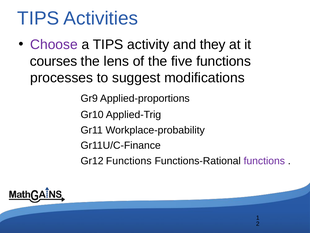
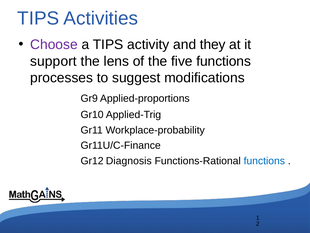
courses: courses -> support (54, 61)
Gr12 Functions: Functions -> Diagnosis (129, 161)
functions colour: purple -> blue (264, 161)
